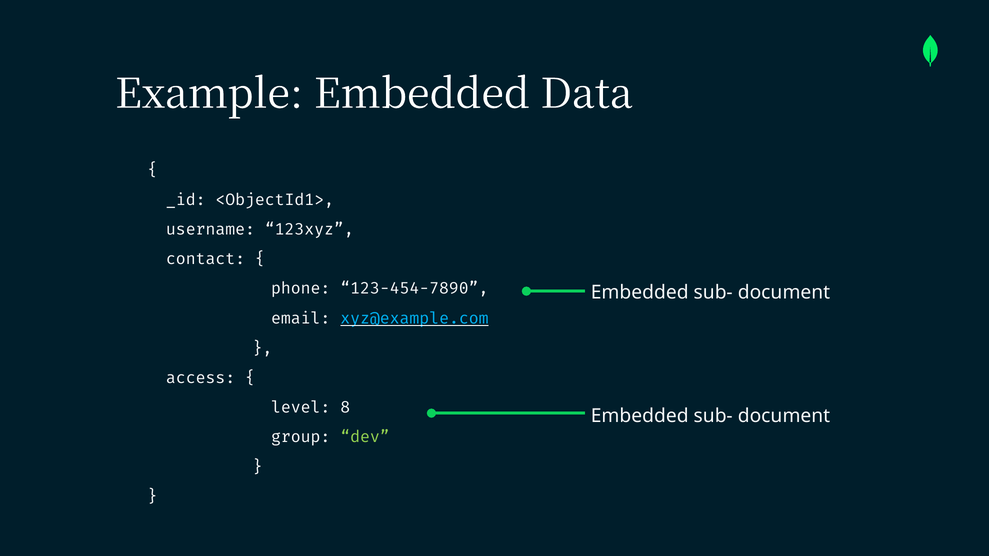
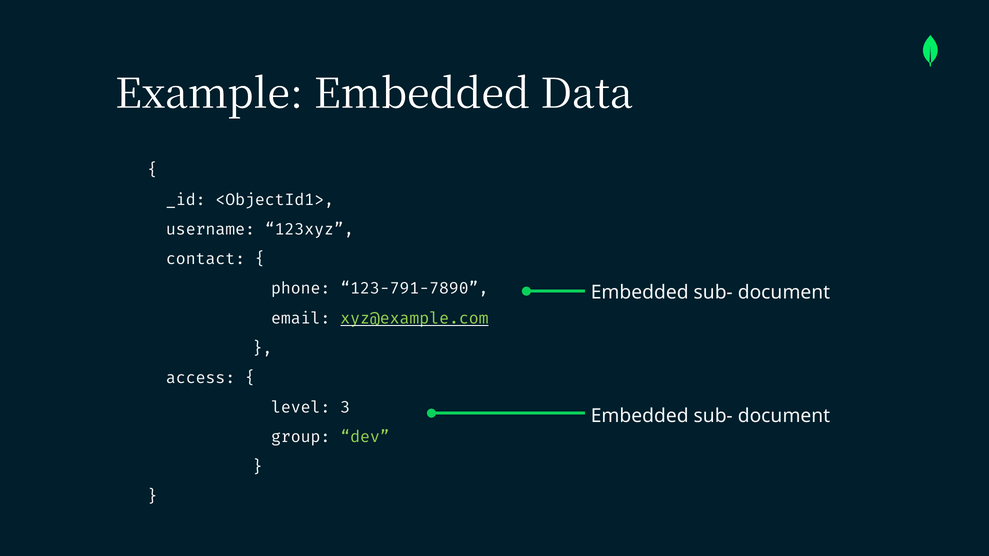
123-454-7890: 123-454-7890 -> 123-791-7890 (414, 289)
xyz@example.com colour: light blue -> light green (414, 318)
8: 8 -> 3 (345, 408)
